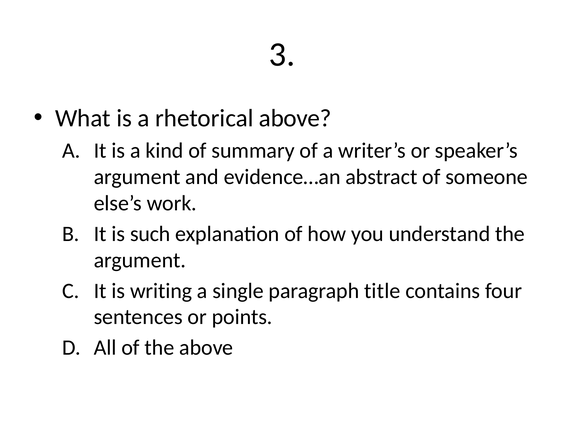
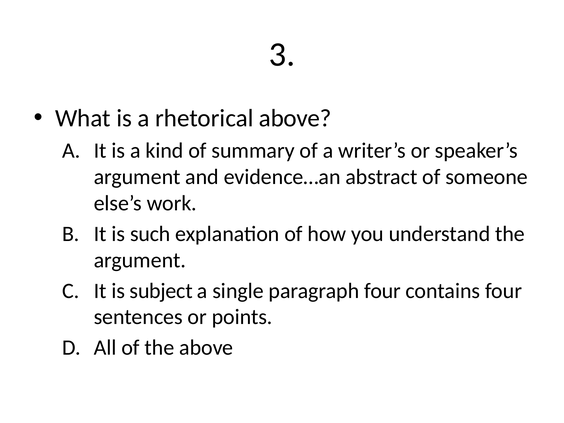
writing: writing -> subject (161, 291)
paragraph title: title -> four (382, 291)
